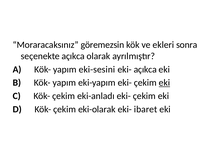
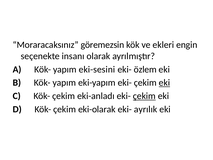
sonra: sonra -> engin (187, 45)
seçenekte açıkca: açıkca -> insanı (73, 56)
eki- açıkca: açıkca -> özlem (145, 69)
çekim underline: none -> present (144, 96)
ibaret: ibaret -> ayrılık (146, 109)
